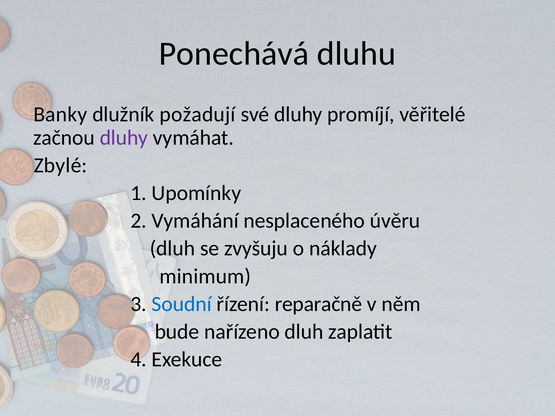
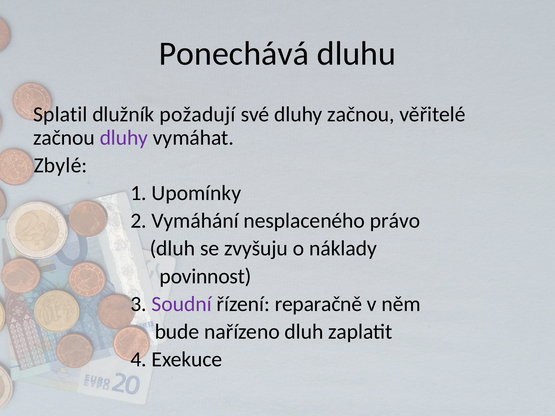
Banky: Banky -> Splatil (60, 114)
dluhy promíjí: promíjí -> začnou (361, 114)
úvěru: úvěru -> právo (395, 221)
minimum: minimum -> povinnost (205, 276)
Soudní colour: blue -> purple (182, 304)
